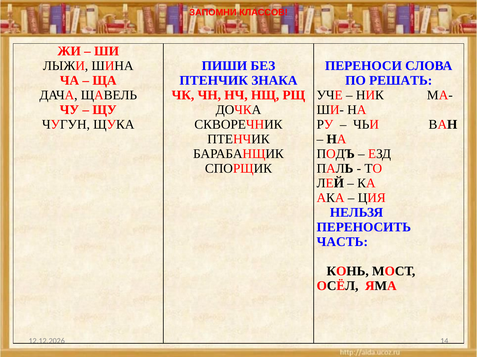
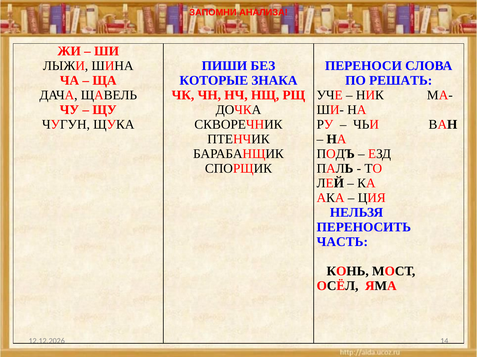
КЛАССОВ: КЛАССОВ -> АНАЛИЗА (263, 13)
ПТЕНЧИК: ПТЕНЧИК -> КОТОРЫЕ (214, 81)
